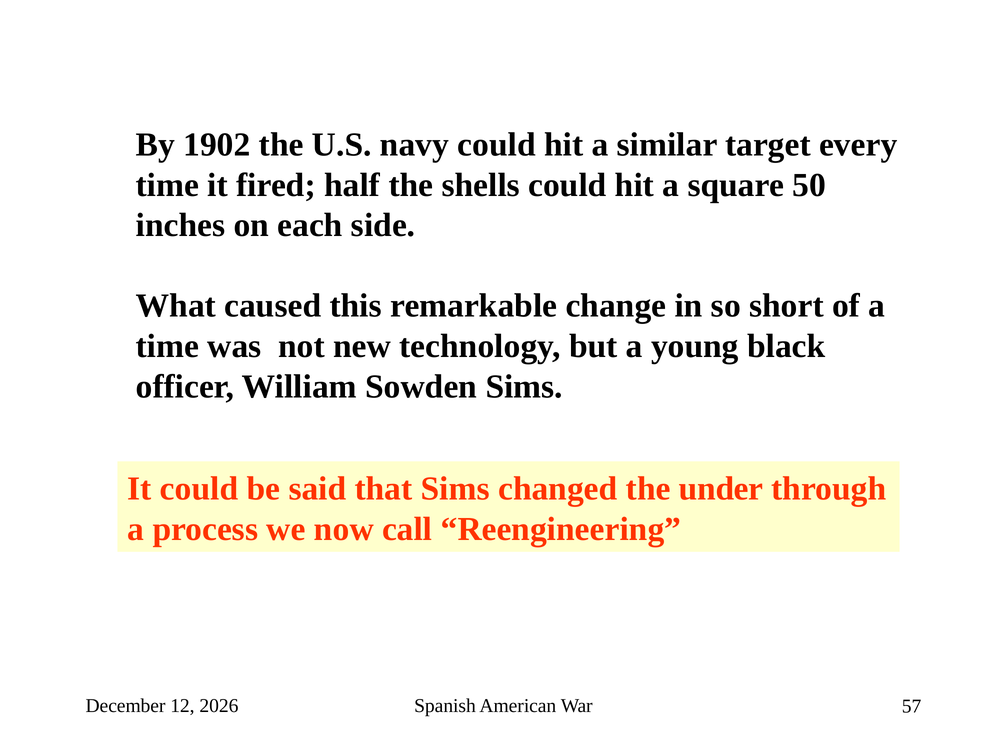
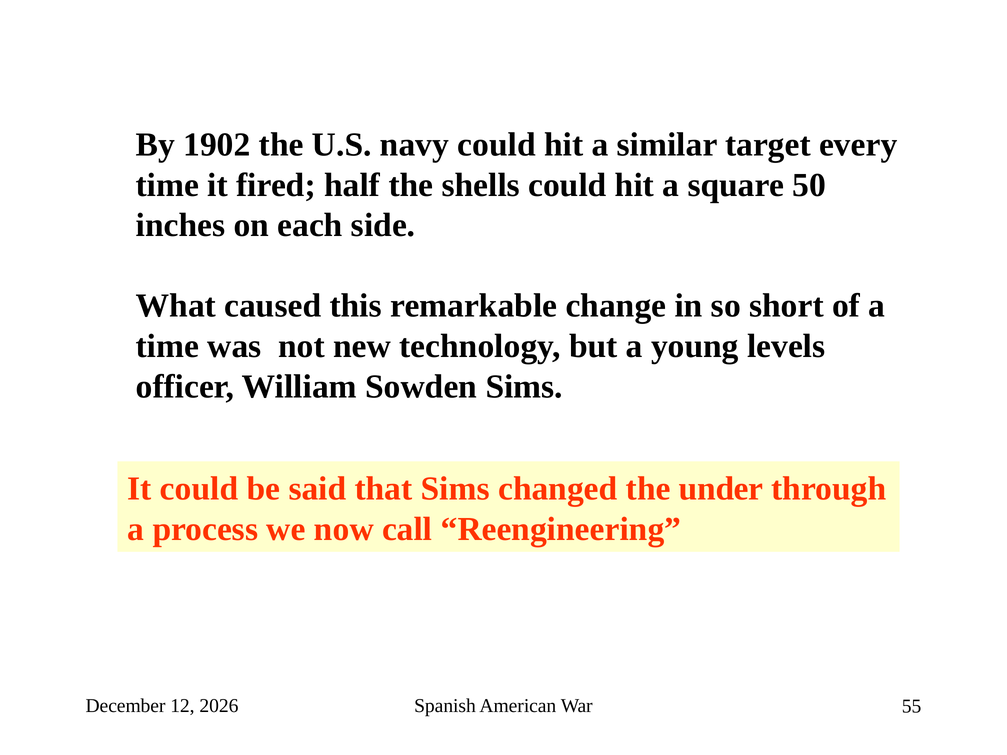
black: black -> levels (786, 346)
57: 57 -> 55 (912, 706)
